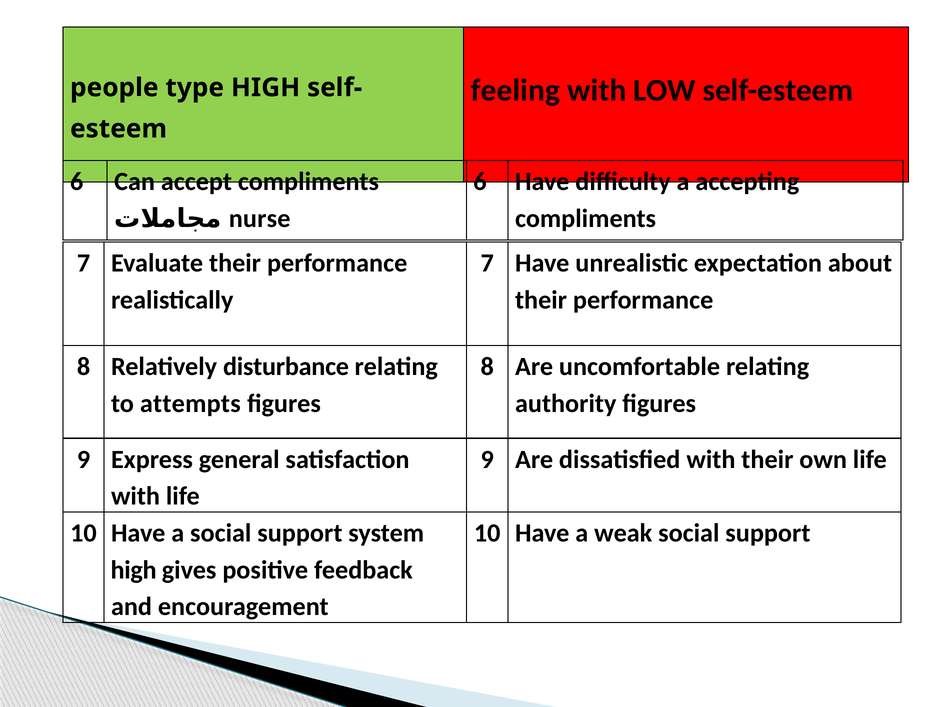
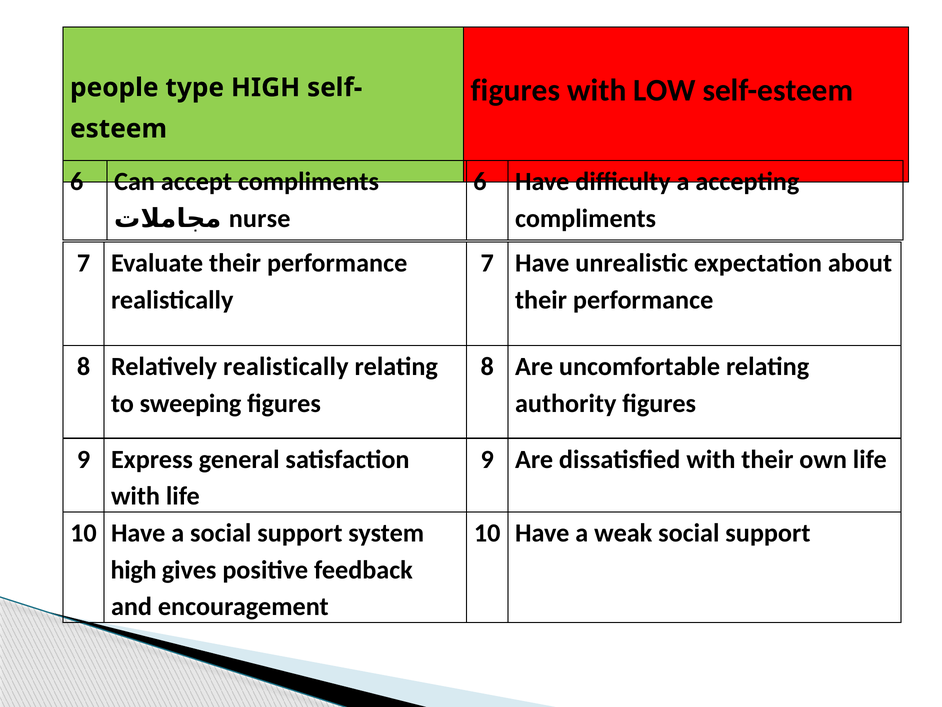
feeling: feeling -> figures (515, 90)
Relatively disturbance: disturbance -> realistically (286, 366)
attempts: attempts -> sweeping (191, 403)
